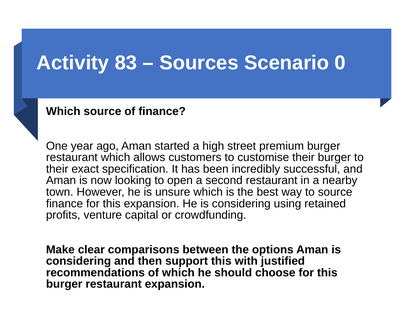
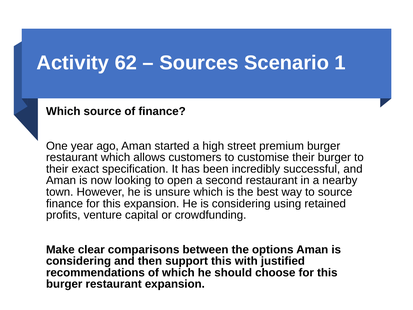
83: 83 -> 62 (126, 63)
0: 0 -> 1 (340, 63)
